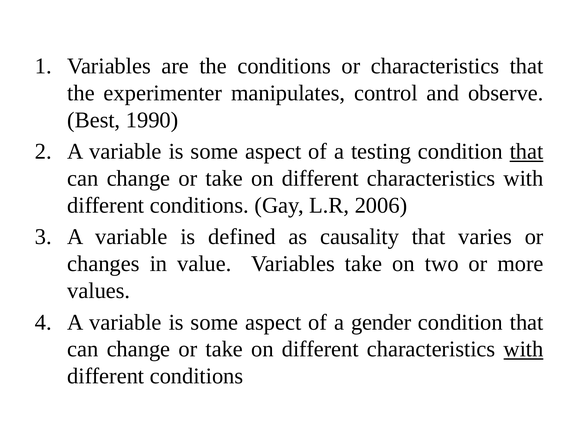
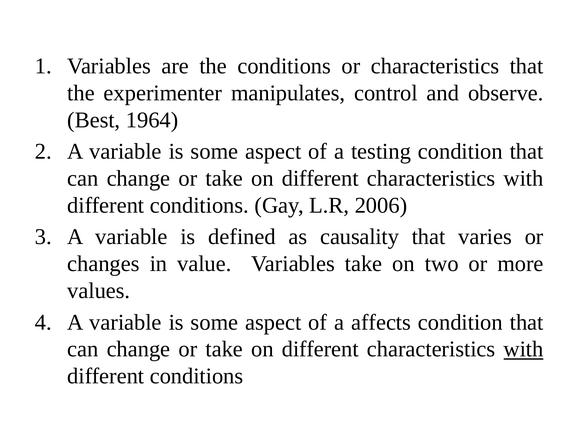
1990: 1990 -> 1964 (152, 120)
that underline: present -> none (527, 152)
gender: gender -> affects (381, 322)
